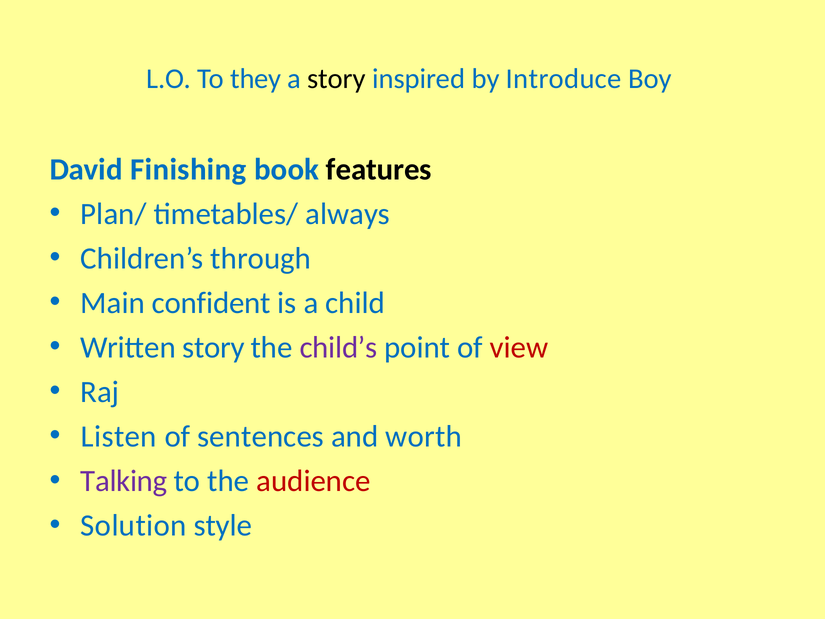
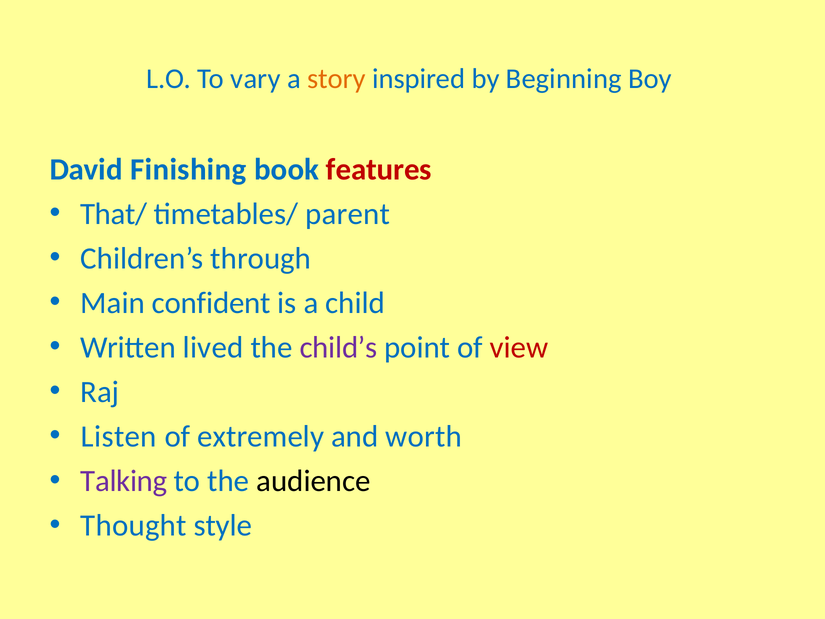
they: they -> vary (255, 79)
story colour: black -> orange (336, 79)
Introduce: Introduce -> Beginning (564, 79)
features colour: black -> red (379, 169)
Plan/: Plan/ -> That/ (114, 214)
always: always -> parent (348, 214)
Written story: story -> lived (213, 347)
sentences: sentences -> extremely (261, 436)
audience colour: red -> black (313, 481)
Solution: Solution -> Thought (134, 525)
